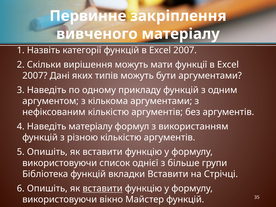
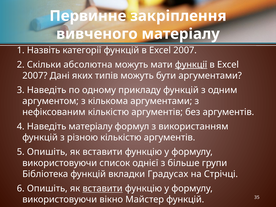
вирішення: вирішення -> абсолютна (88, 65)
функції underline: none -> present (191, 65)
вкладки Вставити: Вставити -> Градусах (168, 174)
